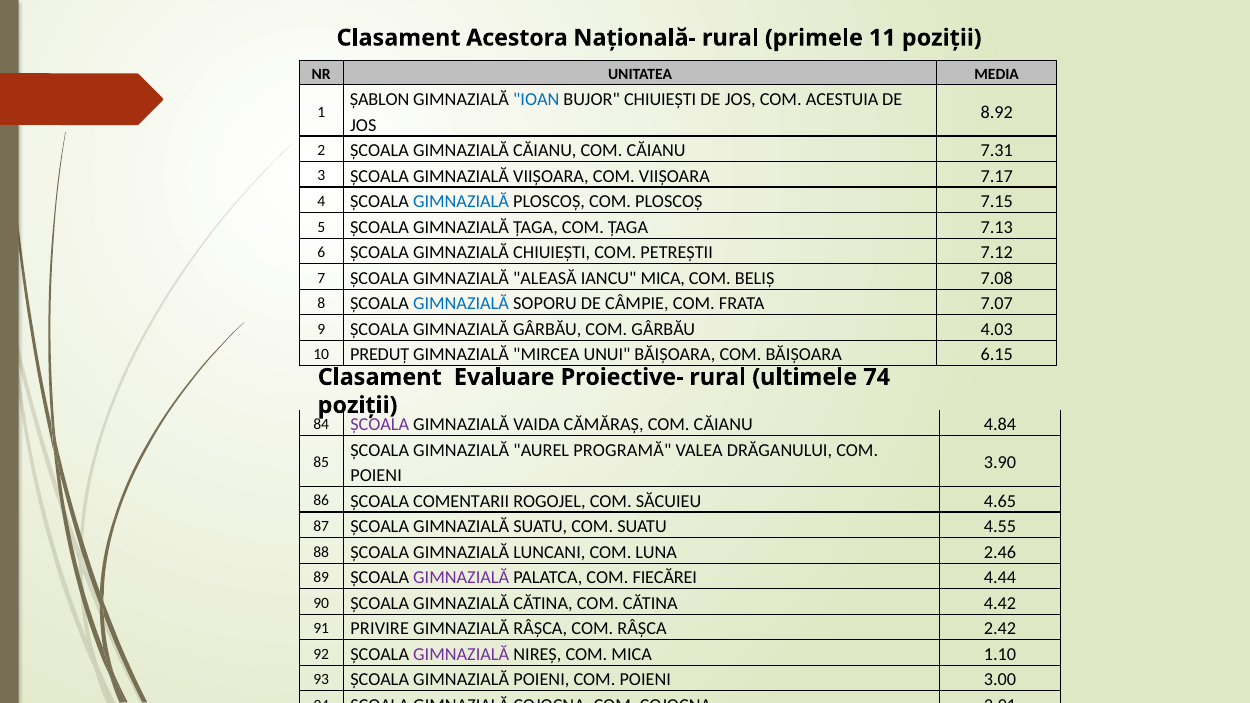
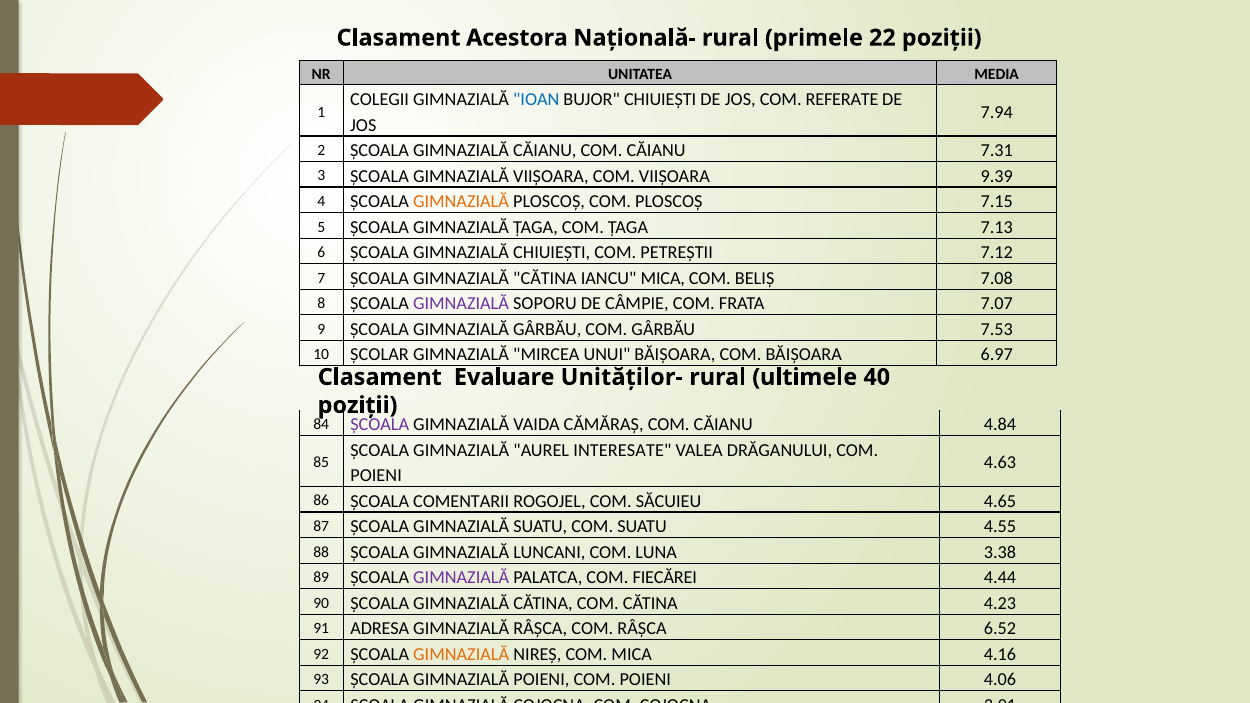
11: 11 -> 22 (882, 38)
ȘABLON: ȘABLON -> COLEGII (380, 100)
ACESTUIA: ACESTUIA -> REFERATE (842, 100)
8.92: 8.92 -> 7.94 (997, 112)
7.17: 7.17 -> 9.39 (997, 176)
GIMNAZIALĂ colour: blue -> orange (461, 202)
7 ȘCOALA GIMNAZIALĂ ALEASĂ: ALEASĂ -> CĂTINA (545, 278)
GIMNAZIALĂ colour: blue -> purple (461, 304)
4.03: 4.03 -> 7.53 (997, 329)
PREDUȚ: PREDUȚ -> ȘCOLAR (379, 355)
6.15: 6.15 -> 6.97 (997, 355)
Proiective-: Proiective- -> Unităților- (622, 377)
74: 74 -> 40 (877, 377)
PROGRAMĂ: PROGRAMĂ -> INTERESATE (622, 450)
3.90: 3.90 -> 4.63 (1000, 463)
2.46: 2.46 -> 3.38 (1000, 552)
4.42: 4.42 -> 4.23 (1000, 603)
PRIVIRE: PRIVIRE -> ADRESA (380, 629)
2.42: 2.42 -> 6.52 (1000, 629)
GIMNAZIALĂ colour: purple -> orange (461, 654)
1.10: 1.10 -> 4.16 (1000, 654)
3.00: 3.00 -> 4.06 (1000, 680)
